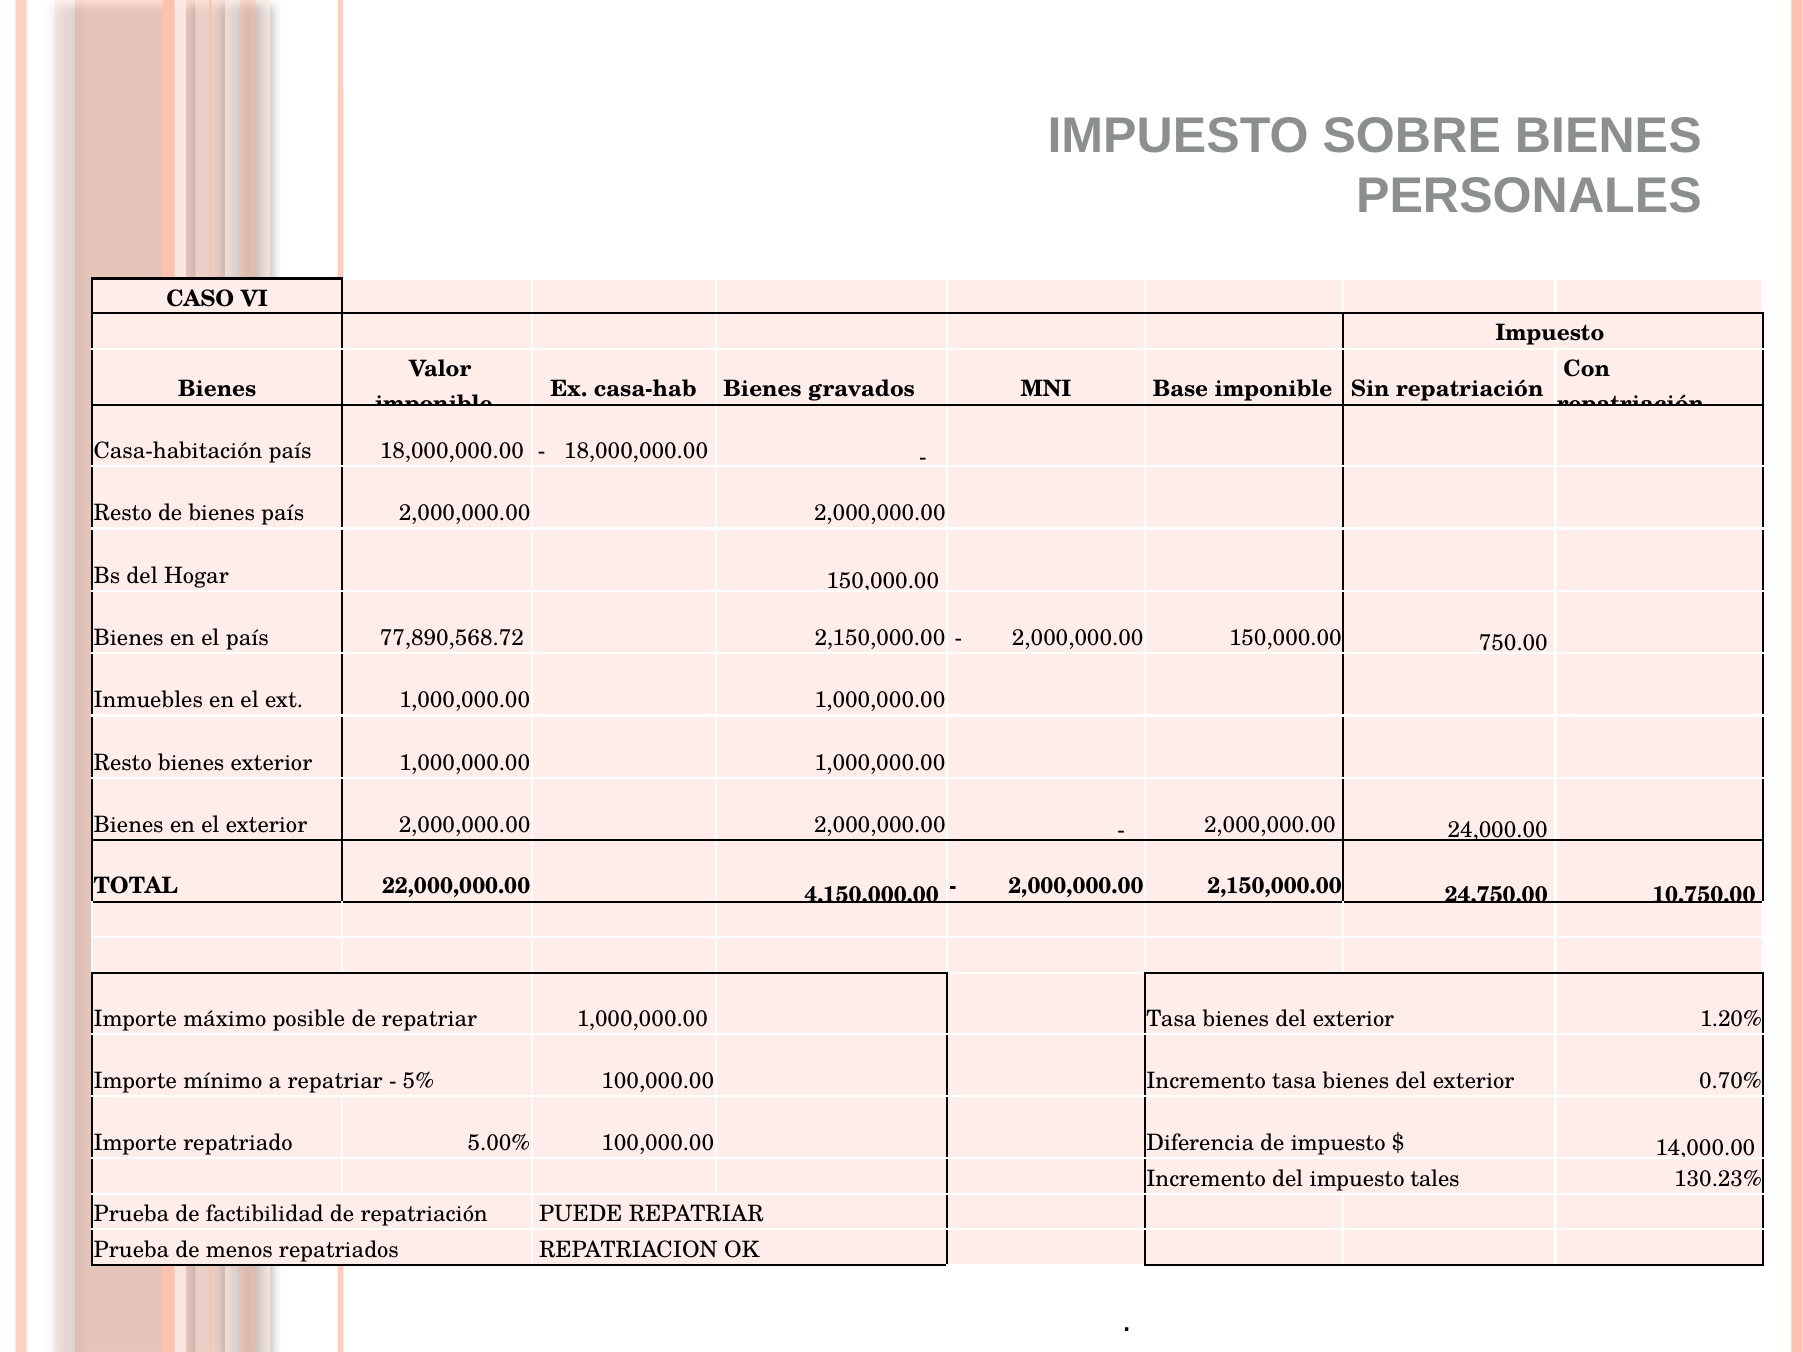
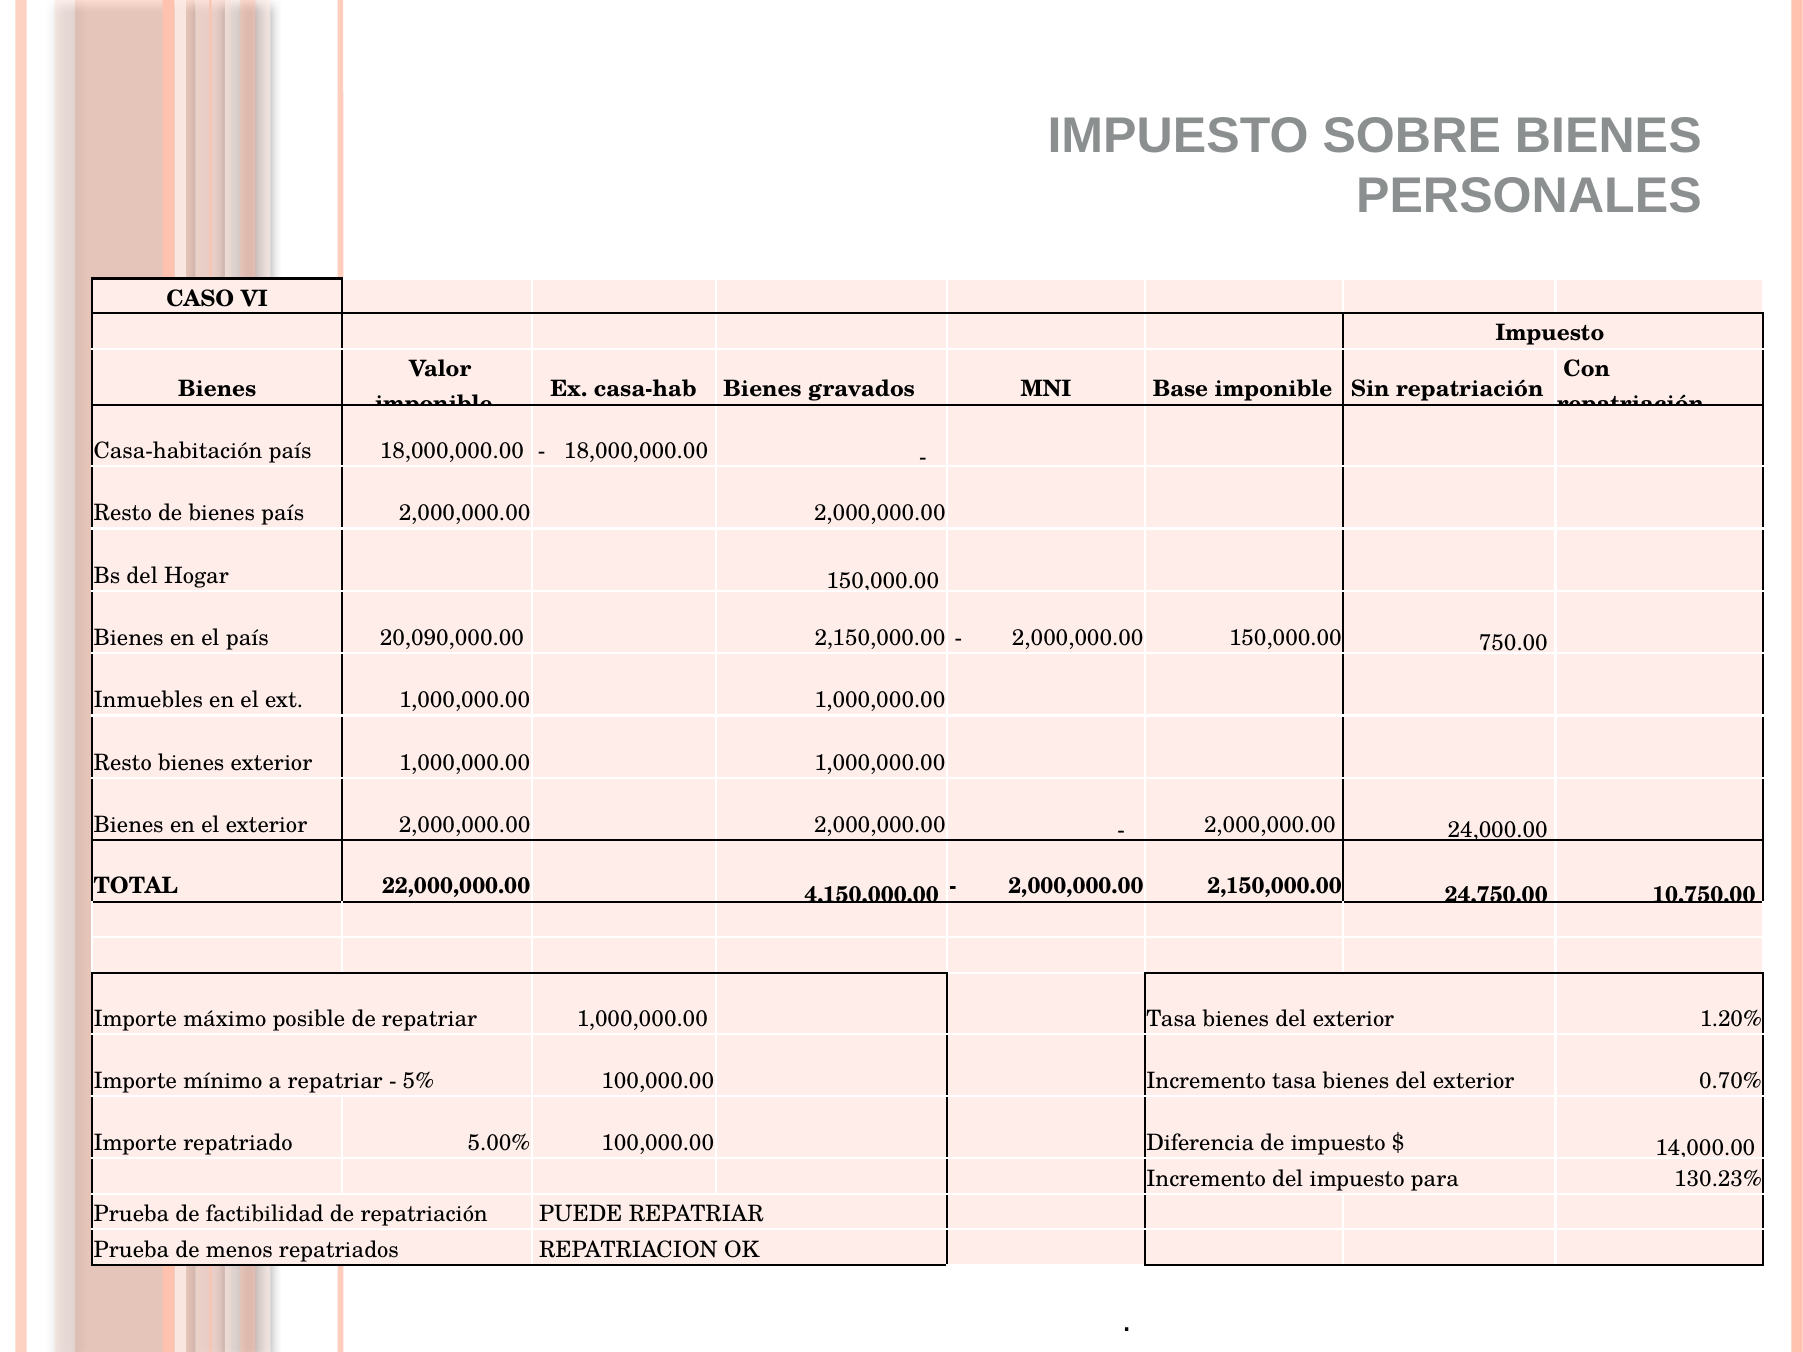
77,890,568.72: 77,890,568.72 -> 20,090,000.00 (452, 638)
tales: tales -> para (1435, 1179)
